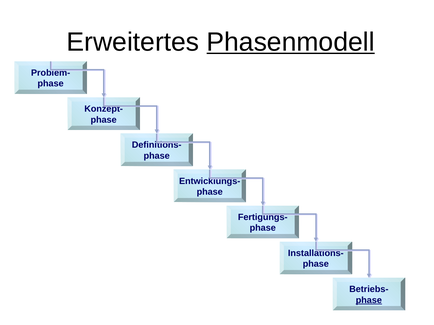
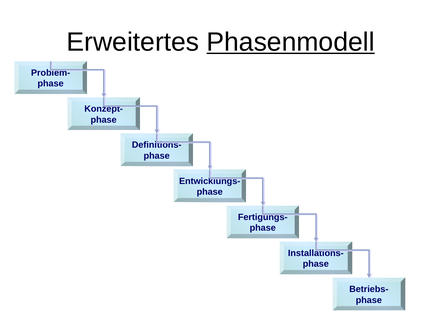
phase underline: present -> none (369, 301)
